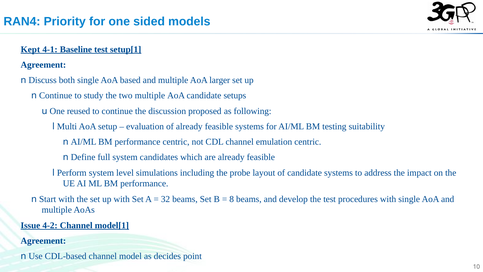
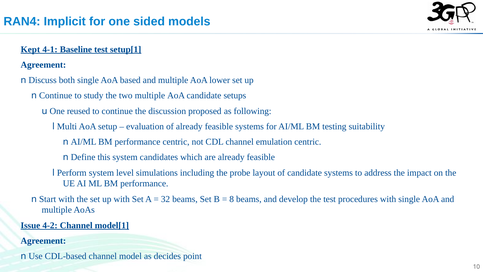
Priority: Priority -> Implicit (65, 22)
larger: larger -> lower (220, 80)
full: full -> this (104, 157)
